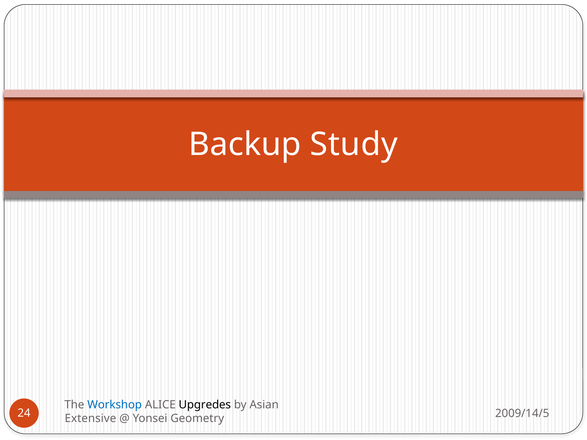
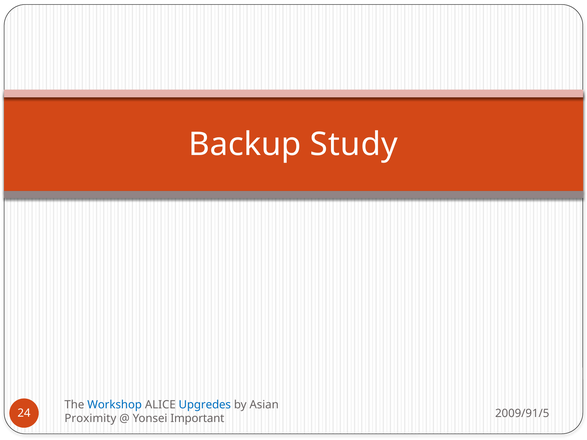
Upgredes colour: black -> blue (205, 405)
2009/14/5: 2009/14/5 -> 2009/91/5 (522, 414)
Extensive: Extensive -> Proximity (90, 419)
Geometry: Geometry -> Important (197, 419)
